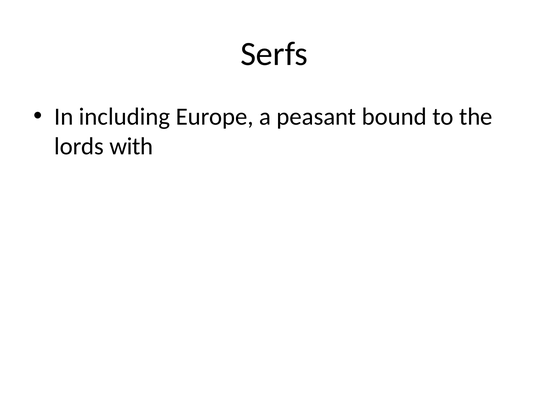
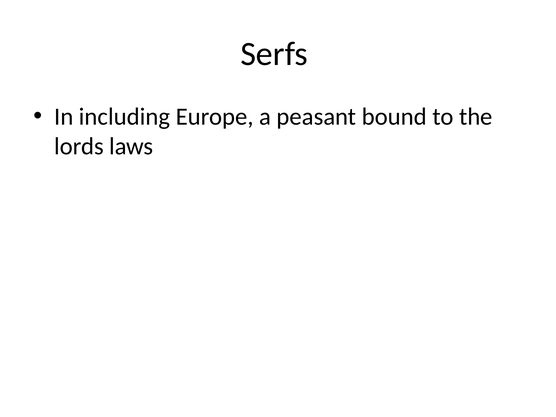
with: with -> laws (131, 146)
